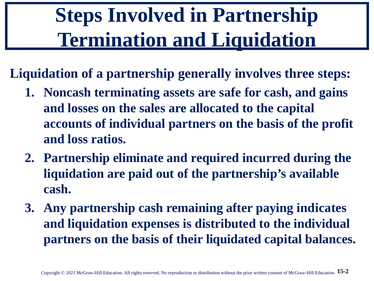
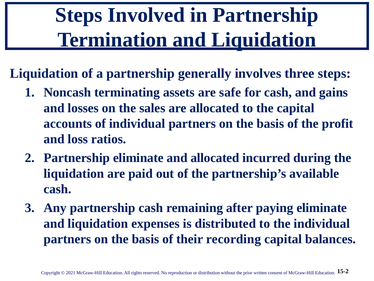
and required: required -> allocated (215, 158)
paying indicates: indicates -> eliminate (322, 208)
liquidated: liquidated -> recording (234, 239)
